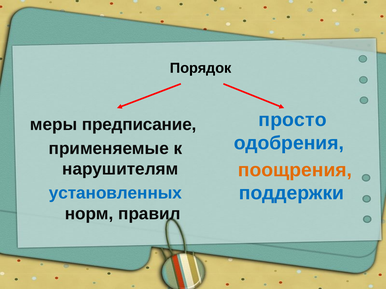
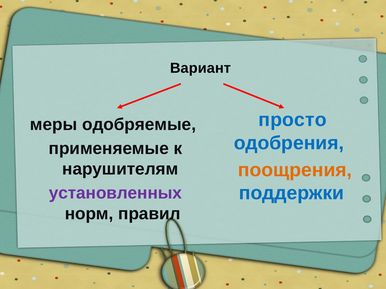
Порядок: Порядок -> Вариант (201, 68)
предписание: предписание -> одобряемые (139, 125)
установленных colour: blue -> purple (115, 193)
